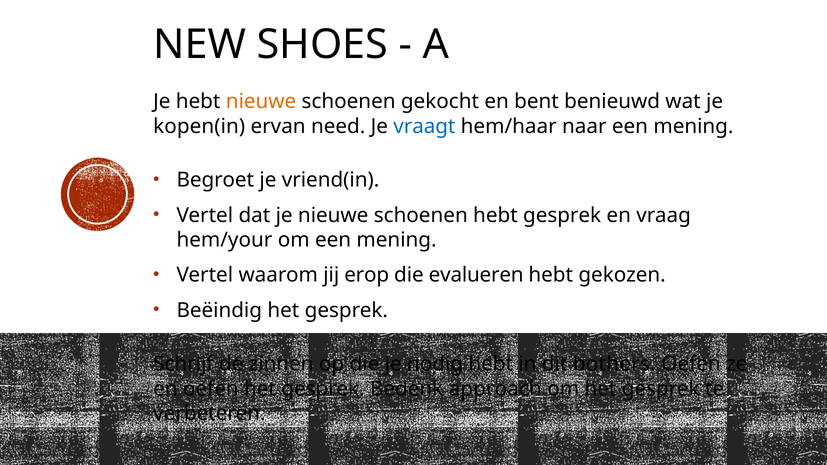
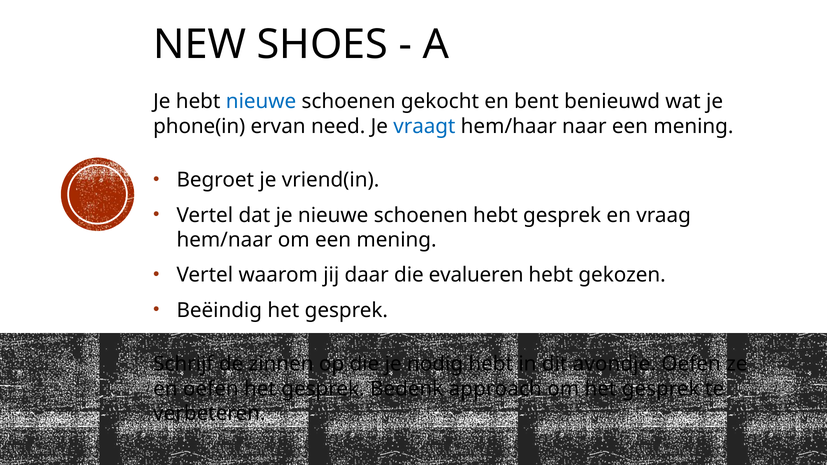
nieuwe colour: orange -> blue (261, 102)
kopen(in: kopen(in -> phone(in (199, 126)
hem/your: hem/your -> hem/naar (224, 240)
erop: erop -> daar (367, 275)
bothers: bothers -> avondje (614, 364)
